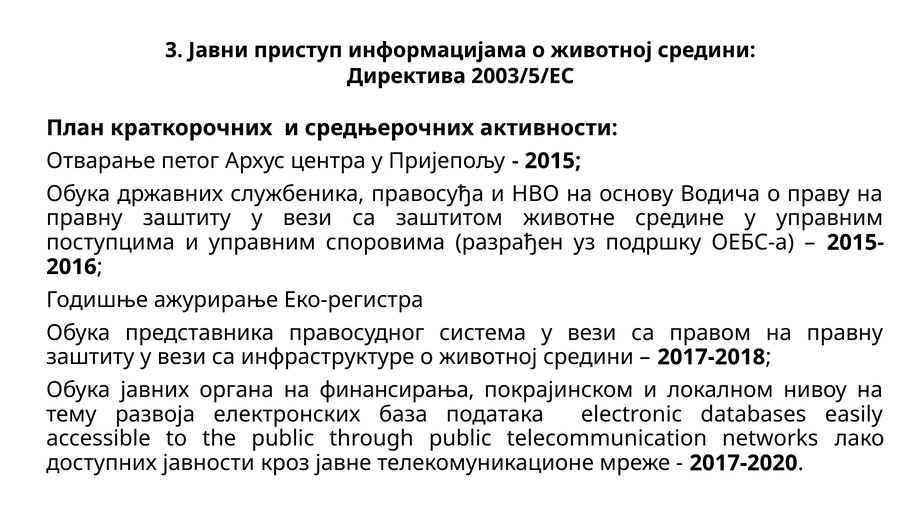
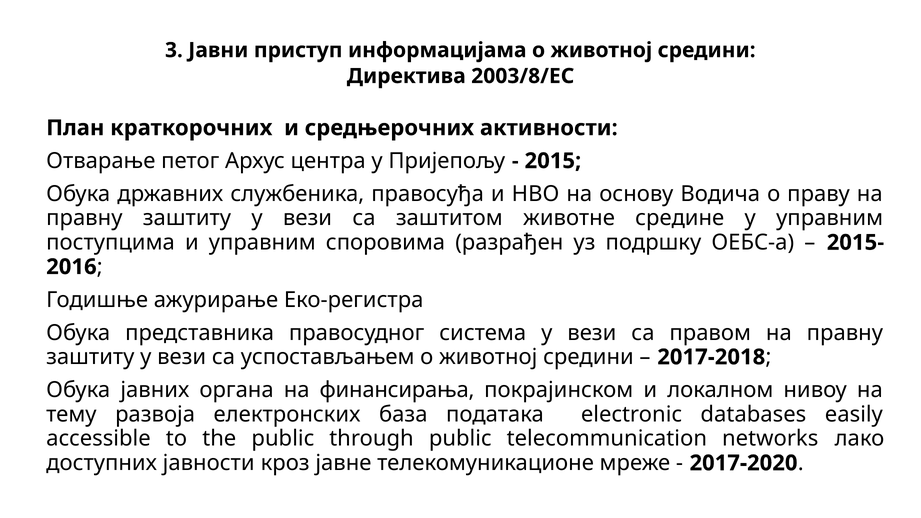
2003/5/EC: 2003/5/EC -> 2003/8/EC (523, 76)
инфраструктуре: инфраструктуре -> успостављањем (328, 357)
